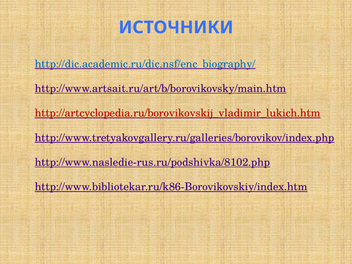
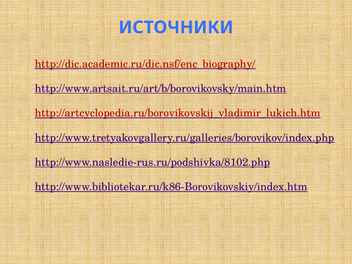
http://dic.academic.ru/dic.nsf/enc_biography/ colour: blue -> red (145, 64)
